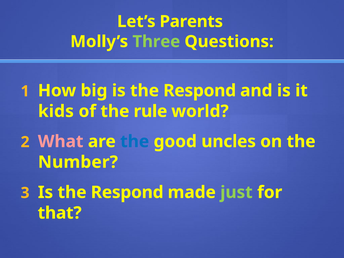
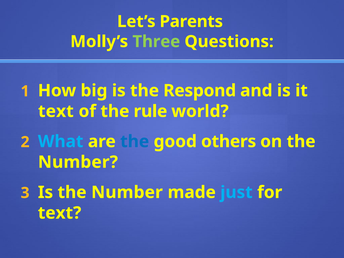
kids: kids -> text (56, 111)
What colour: pink -> light blue (61, 141)
uncles: uncles -> others (229, 141)
Respond: Respond -> Number (127, 192)
just colour: light green -> light blue (236, 192)
that: that -> text (60, 213)
